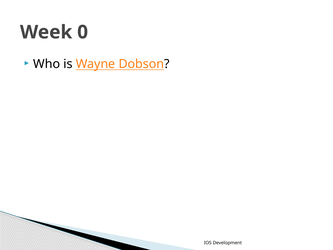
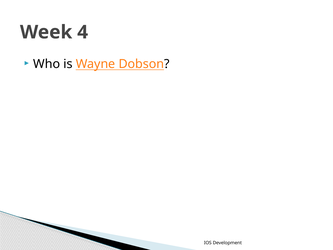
0: 0 -> 4 (83, 32)
